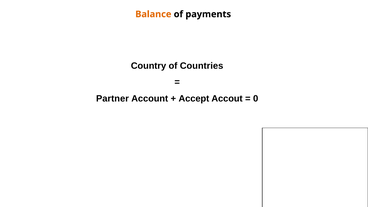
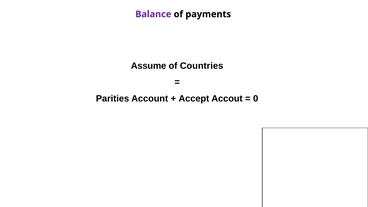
Balance colour: orange -> purple (153, 14)
Country: Country -> Assume (149, 66)
Partner: Partner -> Parities (113, 99)
